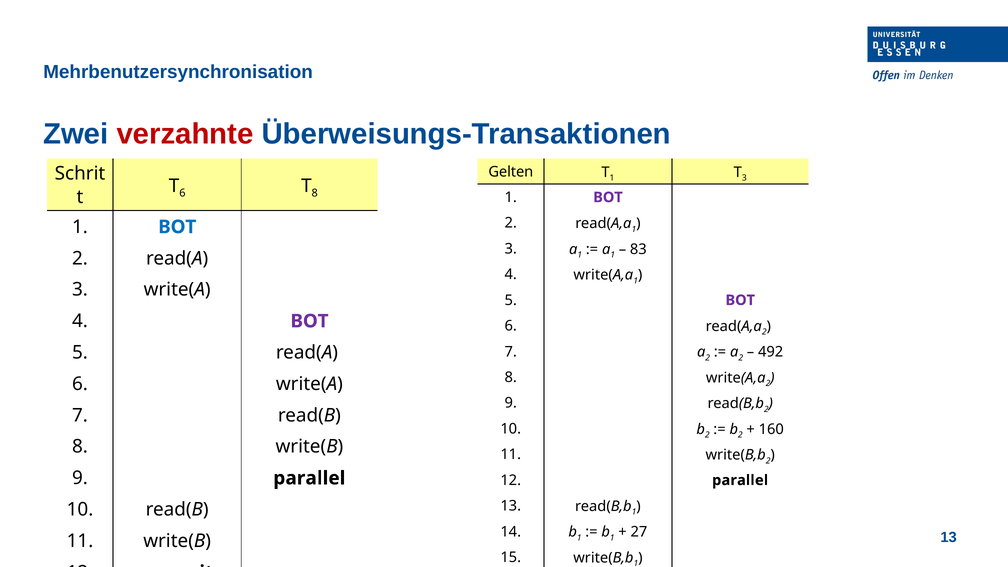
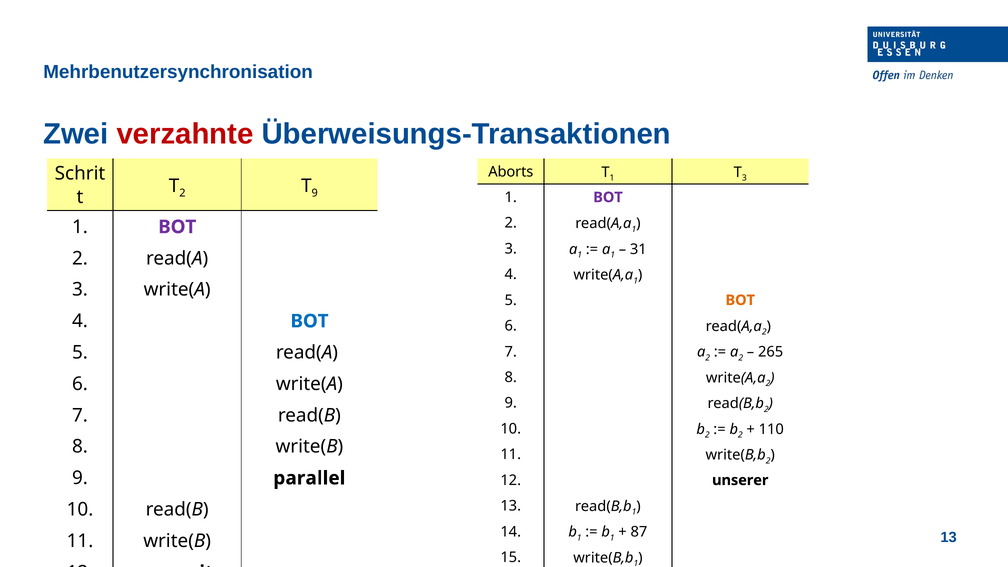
Gelten: Gelten -> Aborts (511, 172)
6: 6 -> 2 (182, 193)
8: 8 -> 9 (315, 193)
BOT colour: blue -> purple (177, 227)
83: 83 -> 31 (638, 249)
BOT colour: purple -> orange (740, 300)
BOT colour: purple -> blue (310, 321)
492: 492 -> 265 (771, 352)
160: 160 -> 110 (771, 429)
12 parallel: parallel -> unserer (740, 480)
27: 27 -> 87 (639, 532)
